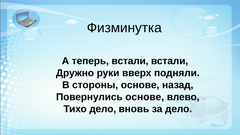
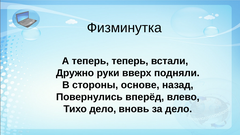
теперь встали: встали -> теперь (130, 61)
Повернулись основе: основе -> вперёд (145, 97)
